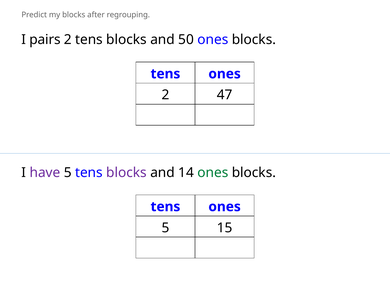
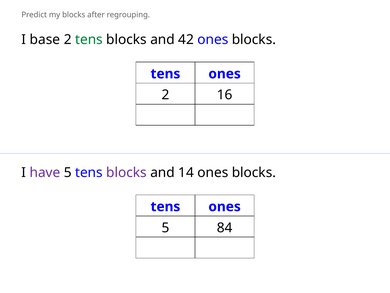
pairs: pairs -> base (45, 40)
tens colour: black -> green (89, 40)
50: 50 -> 42 (186, 40)
47: 47 -> 16 (225, 95)
ones colour: green -> black (213, 172)
15: 15 -> 84 (225, 227)
